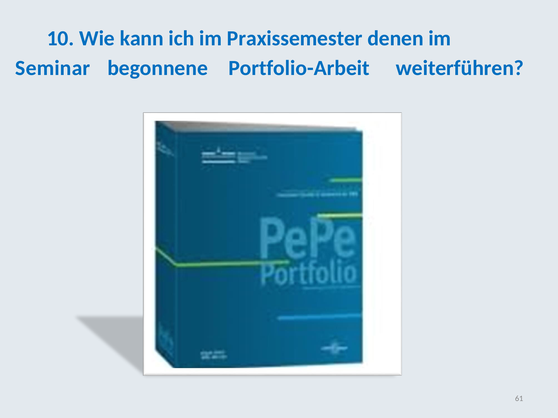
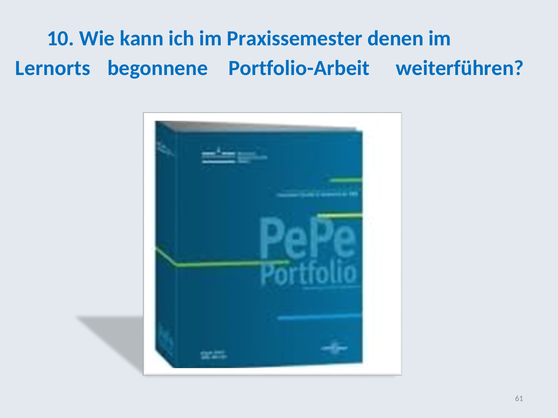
Seminar: Seminar -> Lernorts (53, 68)
